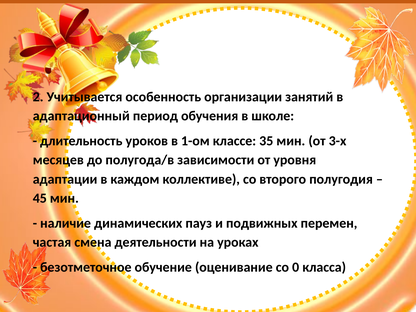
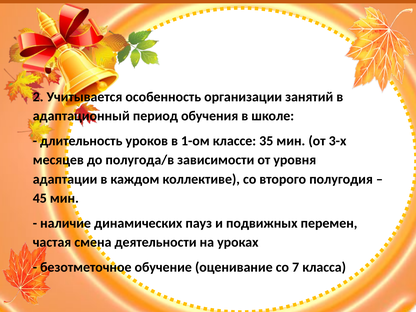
0: 0 -> 7 (296, 267)
